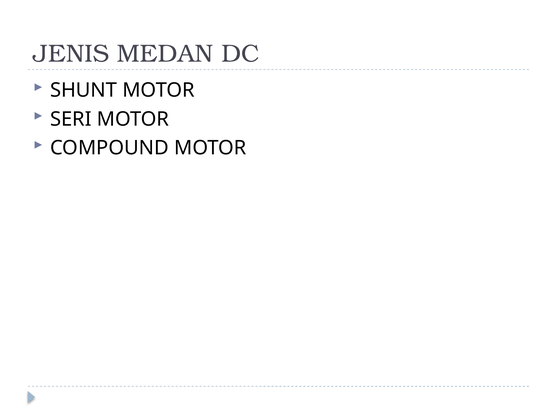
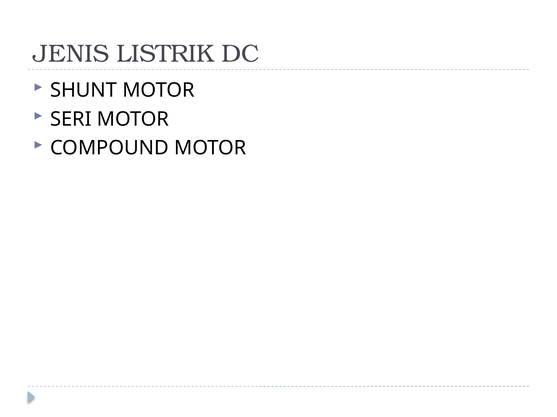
MEDAN: MEDAN -> LISTRIK (165, 54)
